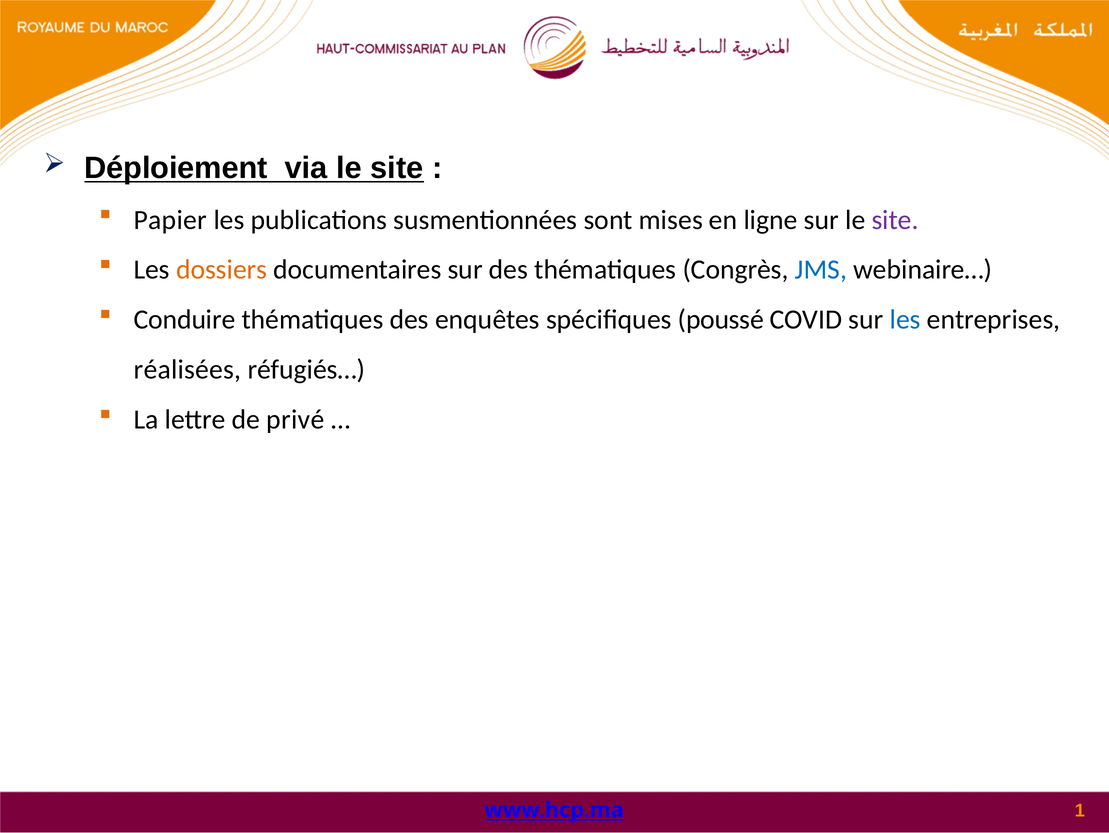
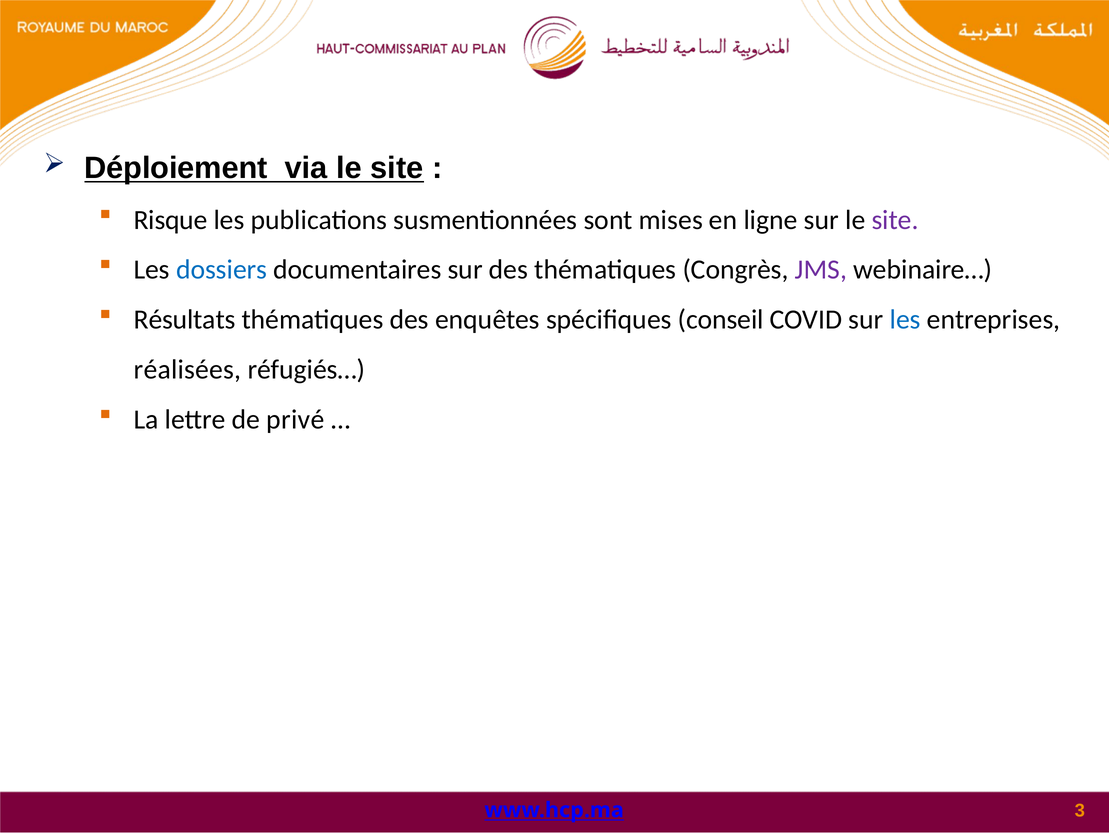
Papier: Papier -> Risque (171, 220)
dossiers colour: orange -> blue (222, 270)
JMS colour: blue -> purple (821, 270)
Conduire: Conduire -> Résultats (185, 320)
poussé: poussé -> conseil (721, 320)
1: 1 -> 3 (1080, 810)
